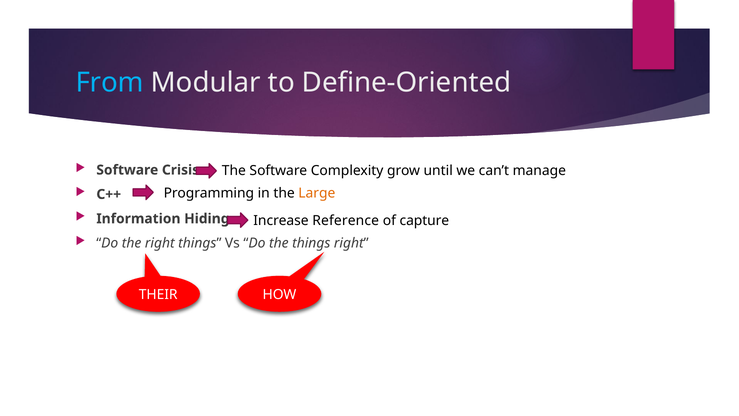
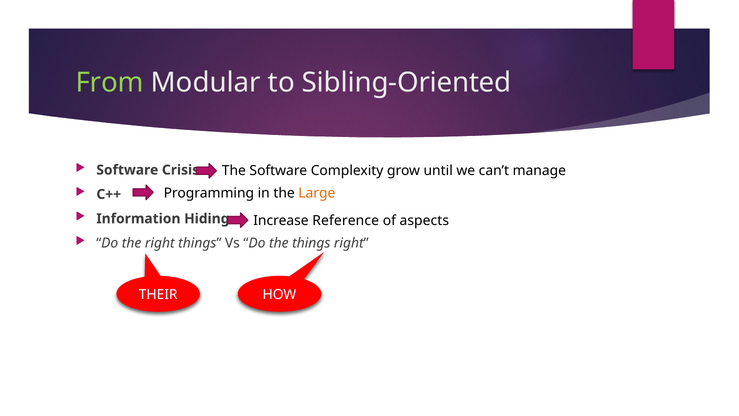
From colour: light blue -> light green (110, 82)
Define-Oriented: Define-Oriented -> Sibling-Oriented (407, 82)
capture: capture -> aspects (424, 220)
